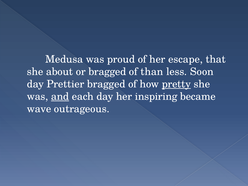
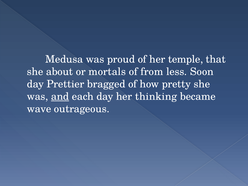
escape: escape -> temple (186, 59)
or bragged: bragged -> mortals (107, 72)
than: than -> from (152, 72)
pretty underline: present -> none (176, 84)
inspiring: inspiring -> thinking (156, 96)
